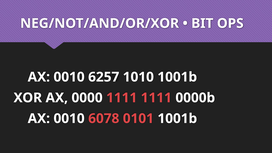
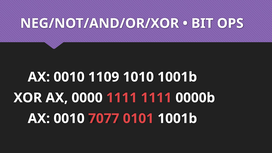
6257: 6257 -> 1109 (104, 77)
6078: 6078 -> 7077 (104, 119)
